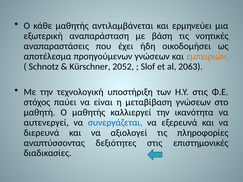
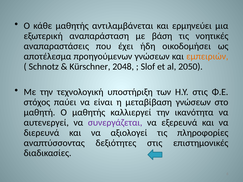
2052: 2052 -> 2048 (123, 67)
2063: 2063 -> 2050 (190, 67)
συνεργάζεται colour: blue -> purple (115, 123)
